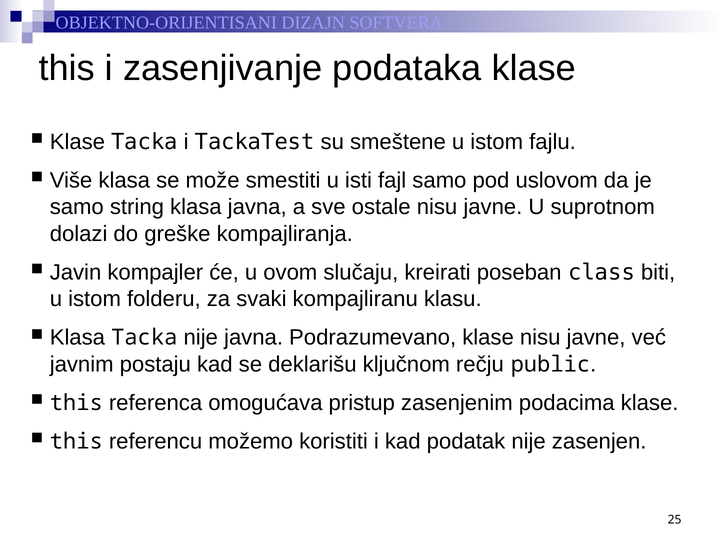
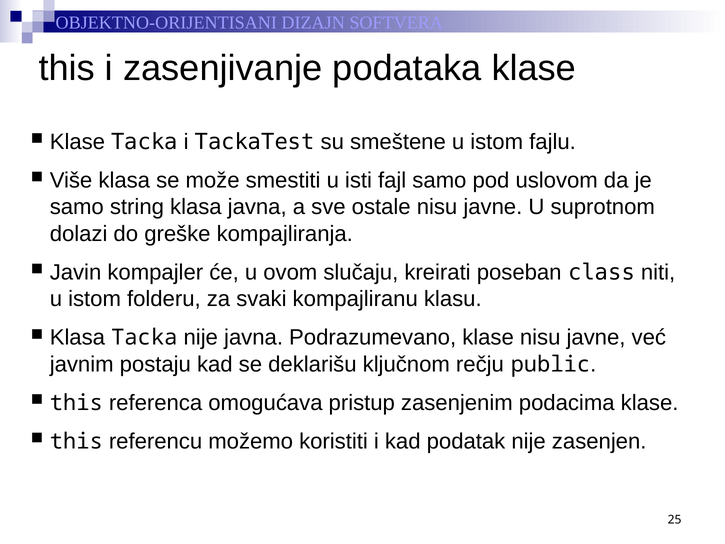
biti: biti -> niti (658, 272)
